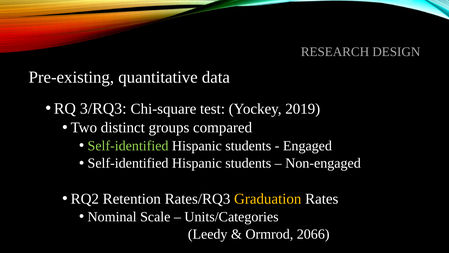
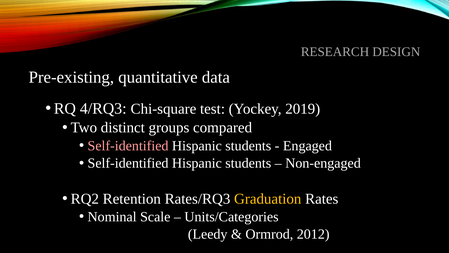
3/RQ3: 3/RQ3 -> 4/RQ3 (103, 108)
Self-identified colour: light green -> pink (128, 145)
2066: 2066 -> 2012 (313, 234)
